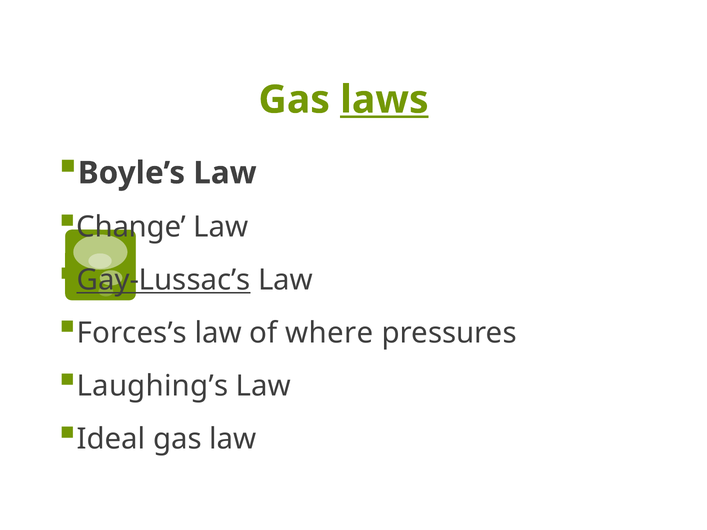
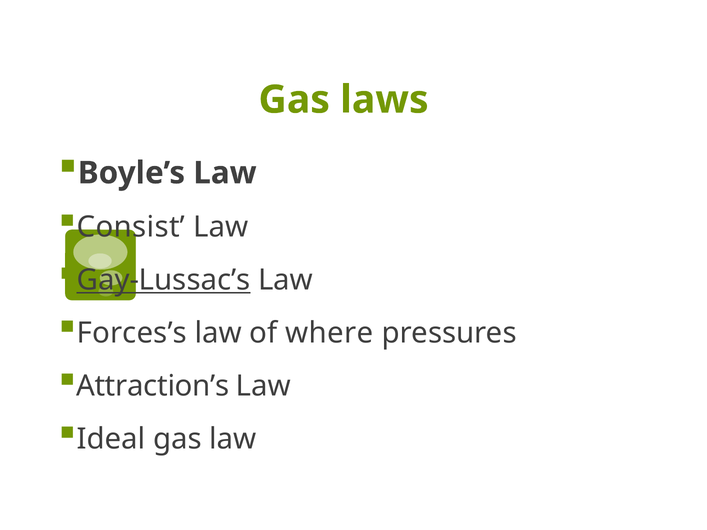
laws underline: present -> none (384, 100)
Change: Change -> Consist (131, 227)
Laughing’s: Laughing’s -> Attraction’s (153, 386)
